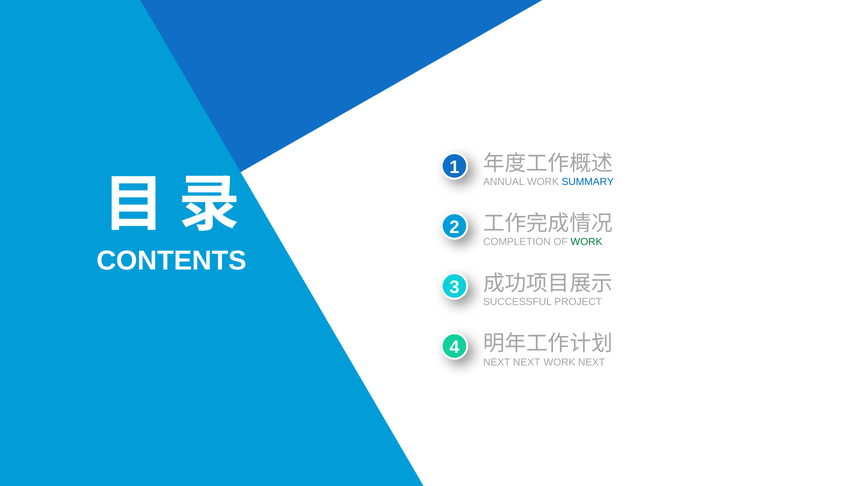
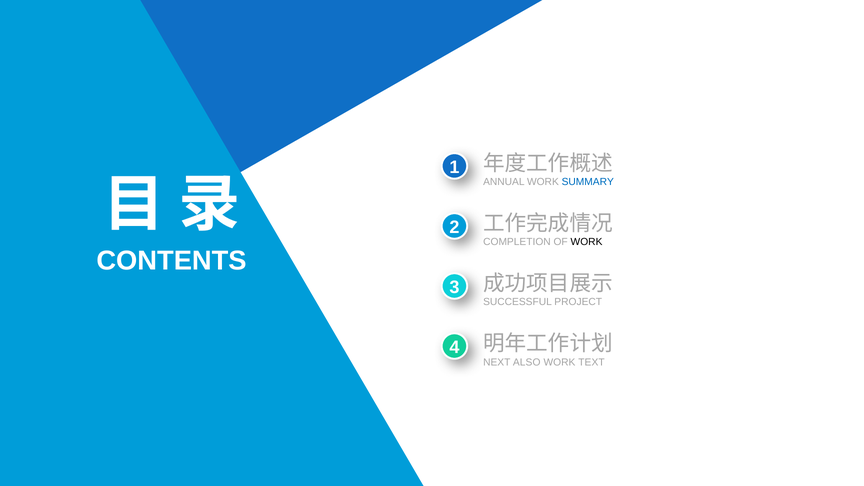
WORK colour: green -> black (587, 242)
NEXT NEXT: NEXT -> ALSO (527, 362)
WORK NEXT: NEXT -> TEXT (591, 362)
